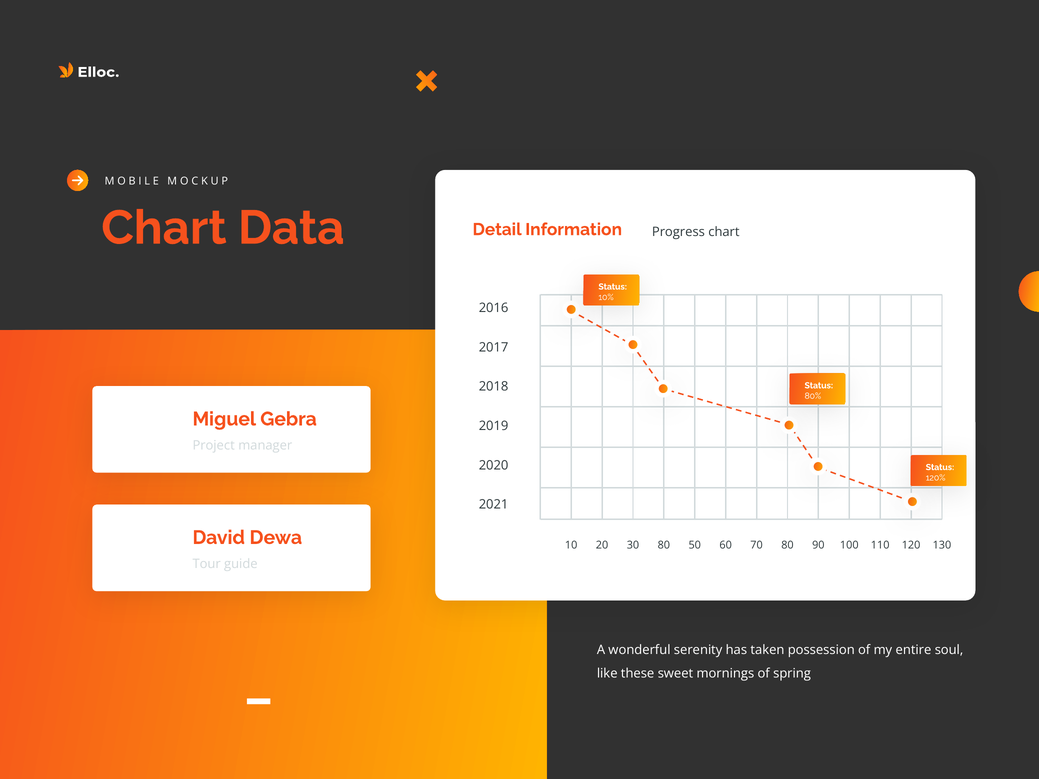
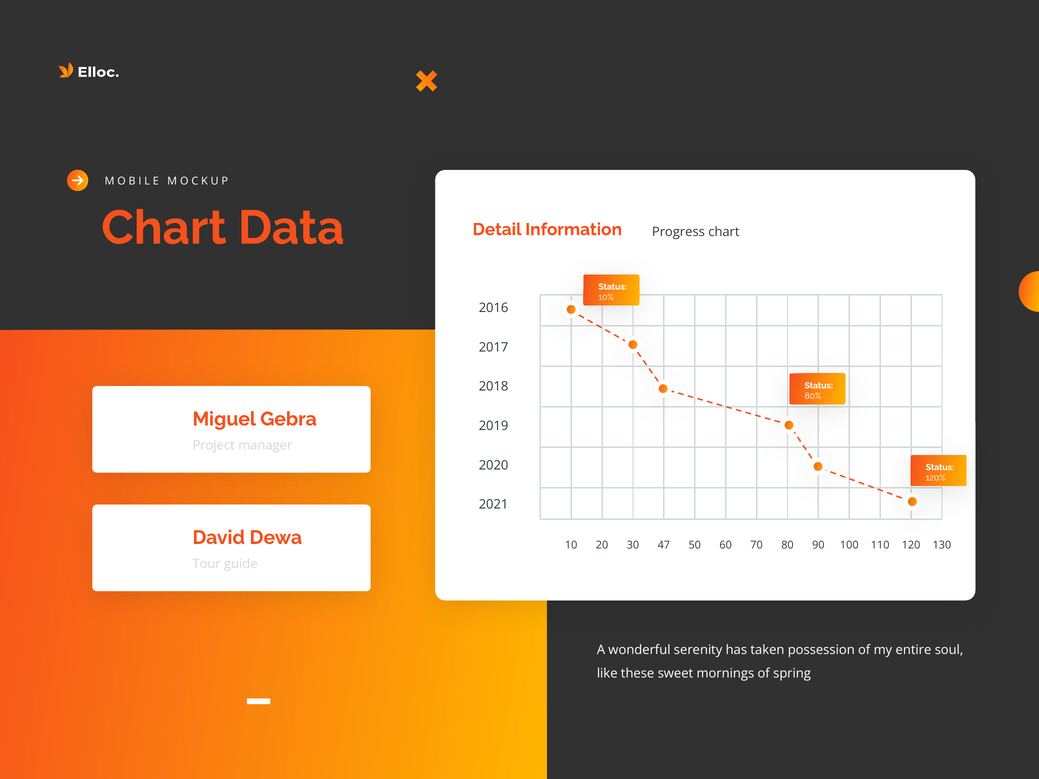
30 80: 80 -> 47 (664, 545)
